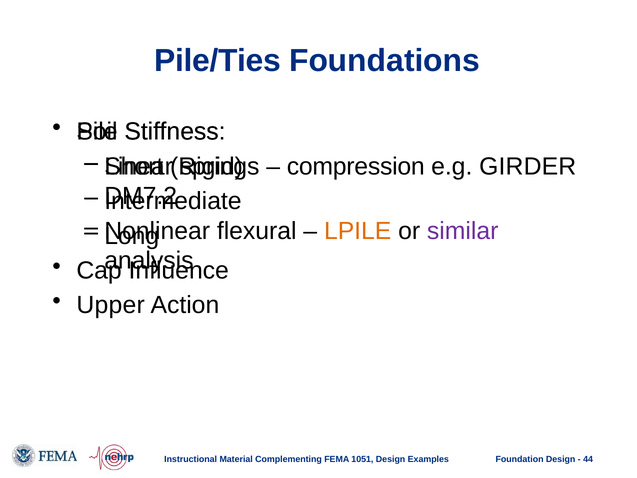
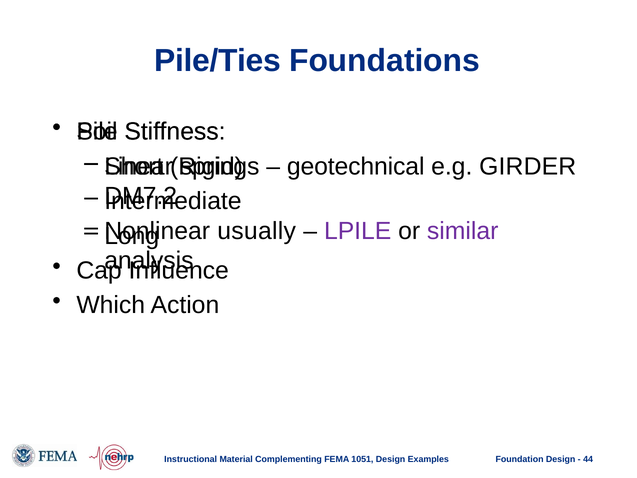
compression: compression -> geotechnical (356, 166)
flexural: flexural -> usually (257, 231)
LPILE colour: orange -> purple (358, 231)
Upper: Upper -> Which (111, 305)
